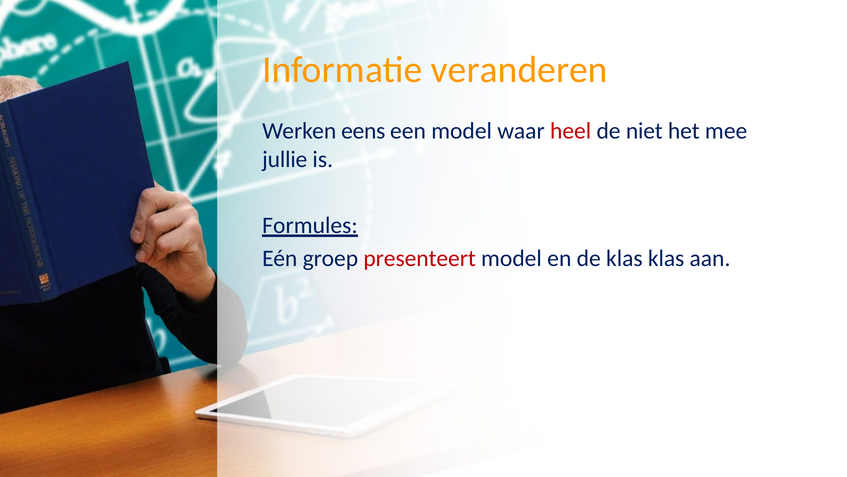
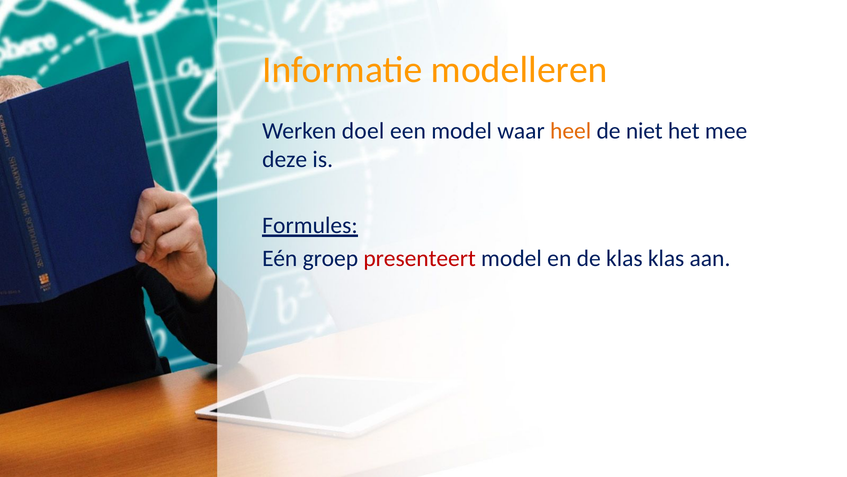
veranderen: veranderen -> modelleren (519, 70)
eens: eens -> doel (363, 131)
heel colour: red -> orange (571, 131)
jullie: jullie -> deze (285, 159)
